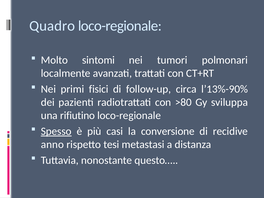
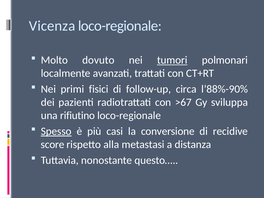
Quadro: Quadro -> Vicenza (52, 26)
sintomi: sintomi -> dovuto (98, 60)
tumori underline: none -> present (172, 60)
l’13%-90%: l’13%-90% -> l’88%-90% (225, 89)
>80: >80 -> >67 (183, 102)
anno: anno -> score (52, 144)
tesi: tesi -> alla (111, 144)
